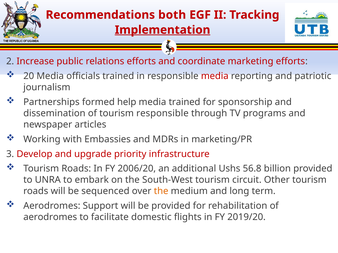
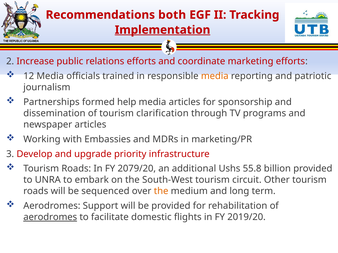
20: 20 -> 12 (29, 76)
media colour: red -> orange (215, 76)
media trained: trained -> articles (185, 102)
tourism responsible: responsible -> clarification (162, 114)
2006/20: 2006/20 -> 2079/20 (137, 169)
56.8: 56.8 -> 55.8 (252, 169)
aerodromes underline: none -> present (50, 218)
